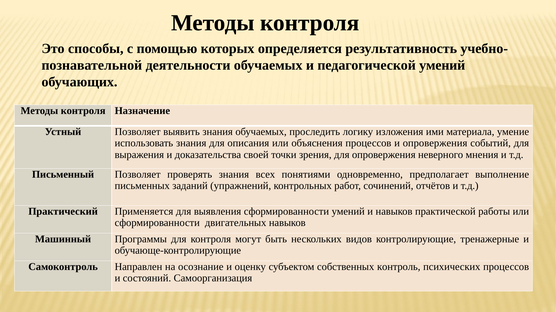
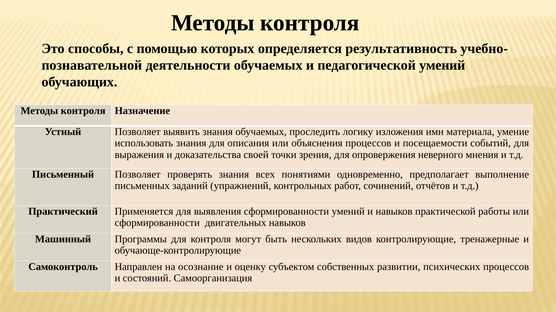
и опровержения: опровержения -> посещаемости (435, 144)
контроль: контроль -> развитии (399, 267)
